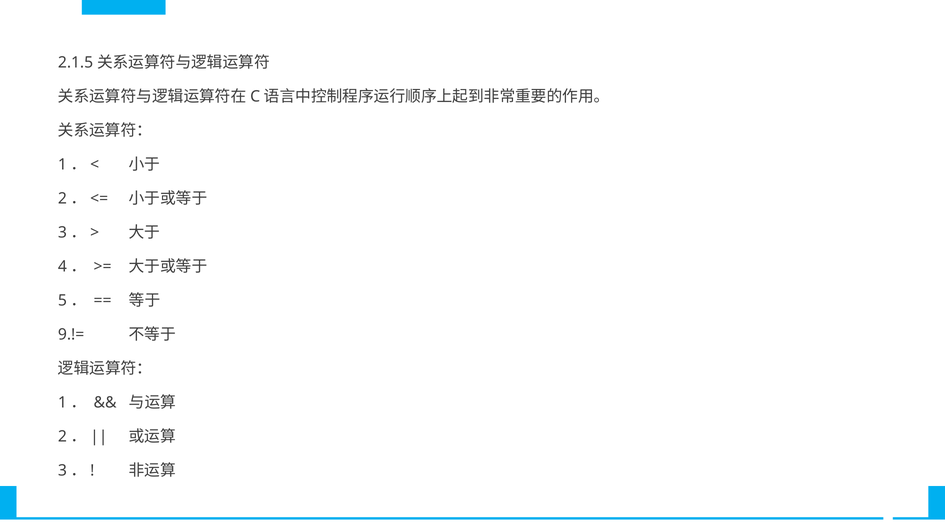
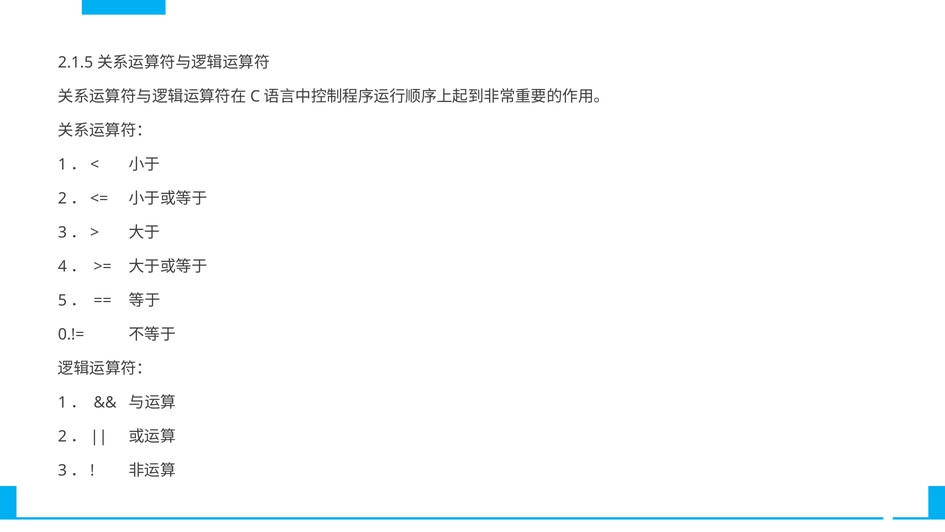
9.!=: 9.!= -> 0.!= (71, 334)
